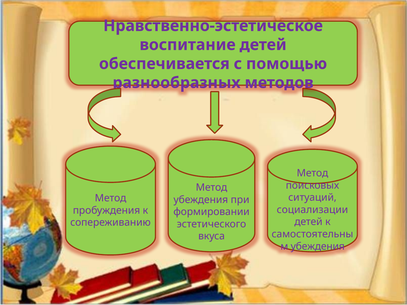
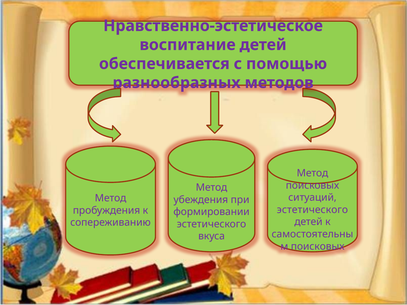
социализации: социализации -> эстетического (312, 210)
убеждения: убеждения -> поисковых (318, 247)
